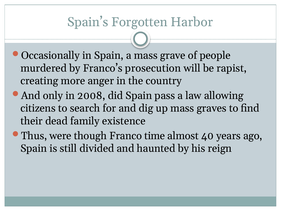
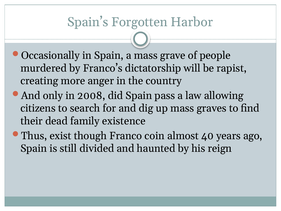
prosecution: prosecution -> dictatorship (153, 68)
were: were -> exist (60, 136)
time: time -> coin (155, 136)
